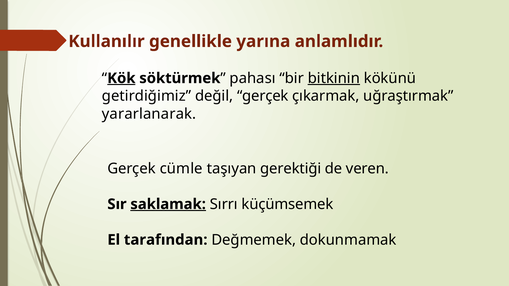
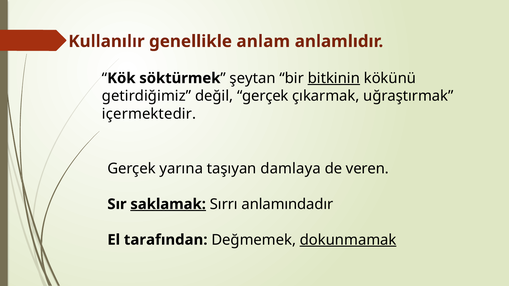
yarına: yarına -> anlam (263, 41)
Kök underline: present -> none (121, 78)
pahası: pahası -> şeytan (253, 78)
yararlanarak: yararlanarak -> içermektedir (149, 114)
cümle: cümle -> yarına (181, 169)
gerektiği: gerektiği -> damlaya (291, 169)
küçümsemek: küçümsemek -> anlamındadır (287, 204)
dokunmamak underline: none -> present (348, 240)
